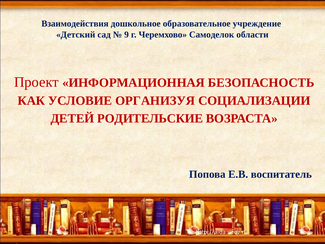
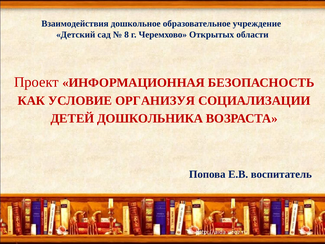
9: 9 -> 8 (127, 34)
Самоделок: Самоделок -> Открытых (212, 34)
РОДИТЕЛЬСКИЕ: РОДИТЕЛЬСКИЕ -> ДОШКОЛЬНИКА (150, 118)
